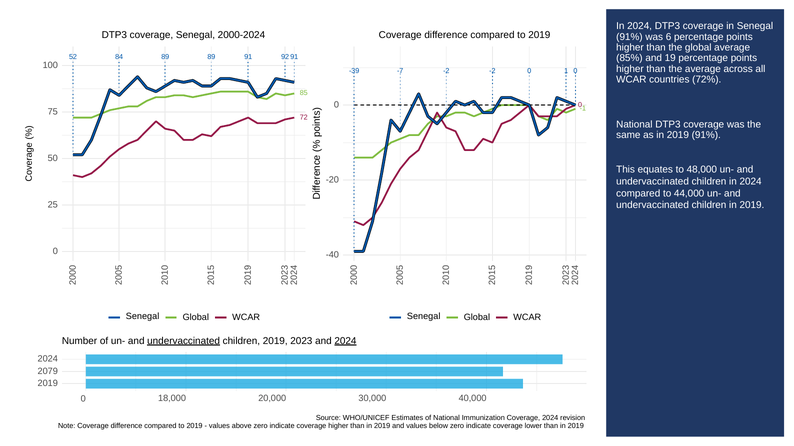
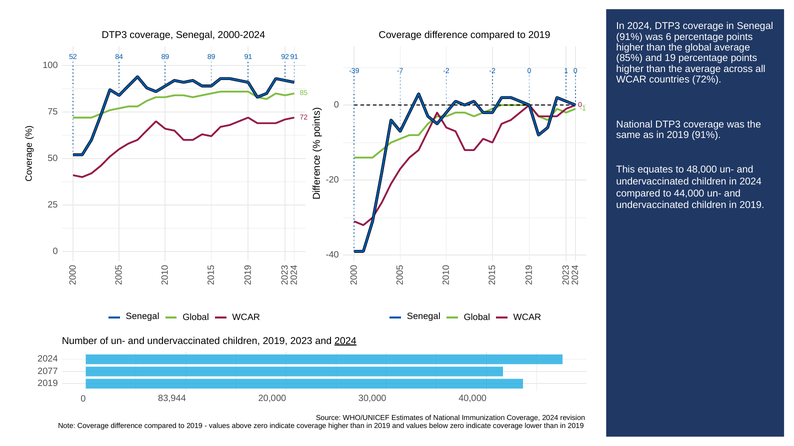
undervaccinated underline: present -> none (184, 341)
2079: 2079 -> 2077 (48, 372)
18,000: 18,000 -> 83,944 (172, 399)
